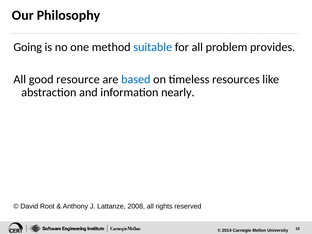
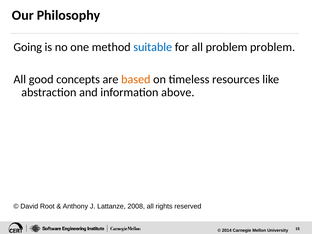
problem provides: provides -> problem (273, 47)
resource: resource -> concepts (78, 79)
based colour: blue -> orange (136, 79)
nearly: nearly -> above (178, 92)
